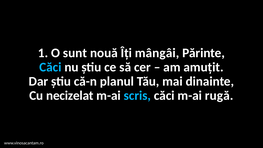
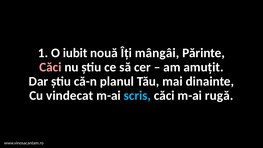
sunt: sunt -> iubit (75, 53)
Căci colour: light blue -> pink (50, 67)
necizelat: necizelat -> vindecat (70, 95)
